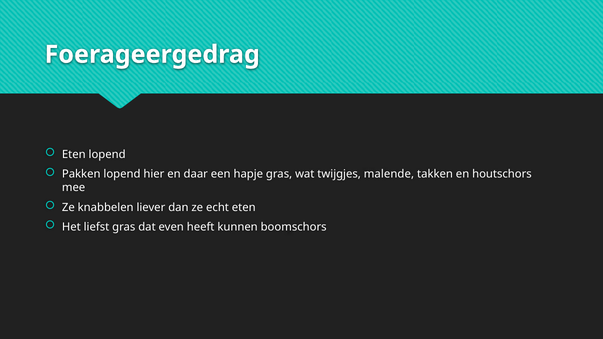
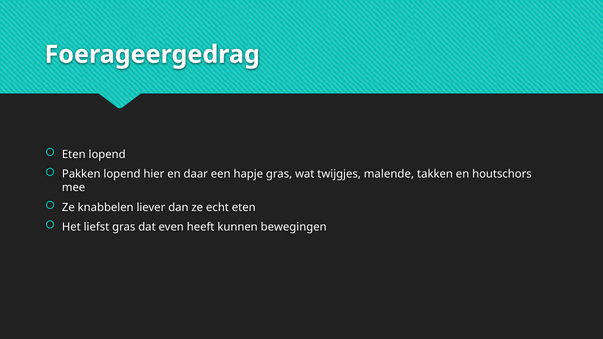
boomschors: boomschors -> bewegingen (294, 227)
